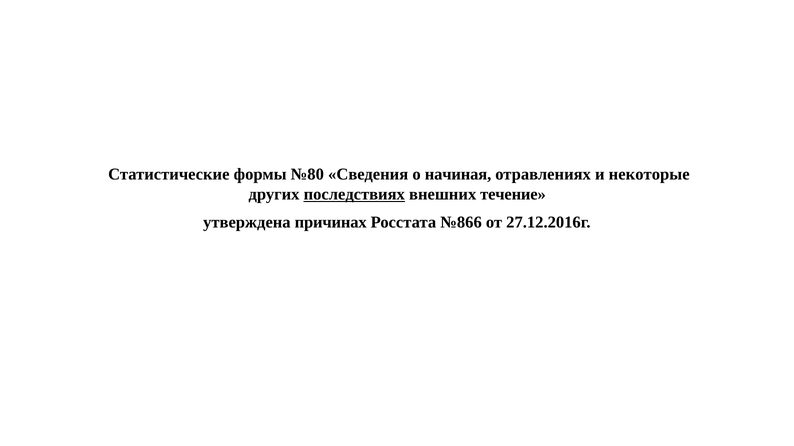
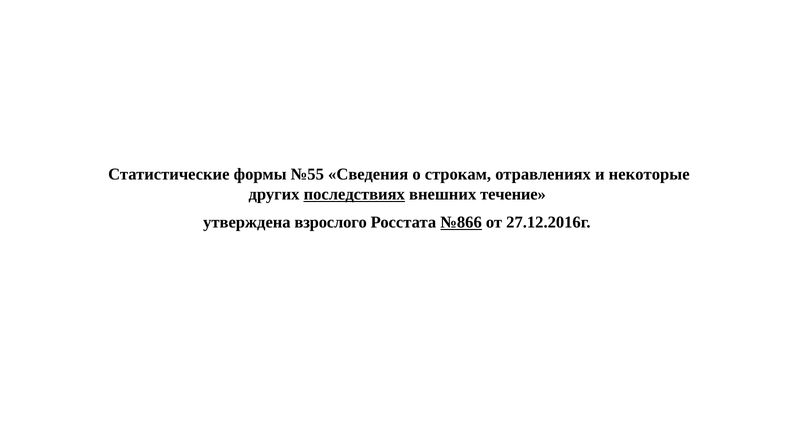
№80: №80 -> №55 (307, 175)
начиная: начиная -> строкам (458, 175)
причинах: причинах -> взрослого (331, 223)
№866 underline: none -> present (461, 223)
